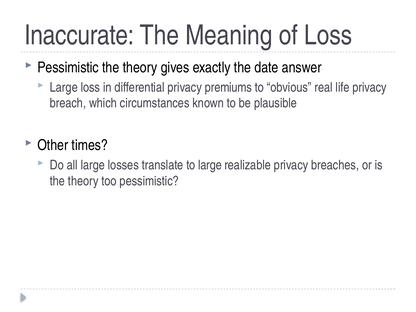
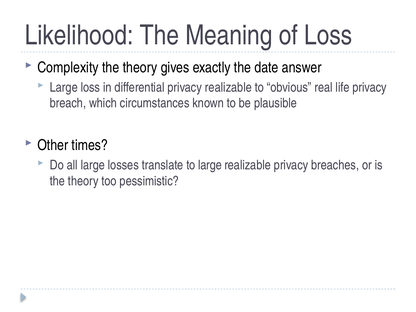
Inaccurate: Inaccurate -> Likelihood (79, 35)
Pessimistic: Pessimistic -> Complexity (68, 68)
privacy premiums: premiums -> realizable (228, 87)
